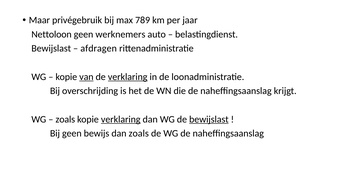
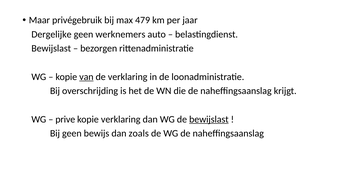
789: 789 -> 479 (143, 20)
Nettoloon: Nettoloon -> Dergelijke (51, 34)
afdragen: afdragen -> bezorgen (99, 48)
verklaring underline: present -> none (128, 77)
zoals: zoals -> prive (65, 119)
verklaring underline: present -> none (121, 119)
